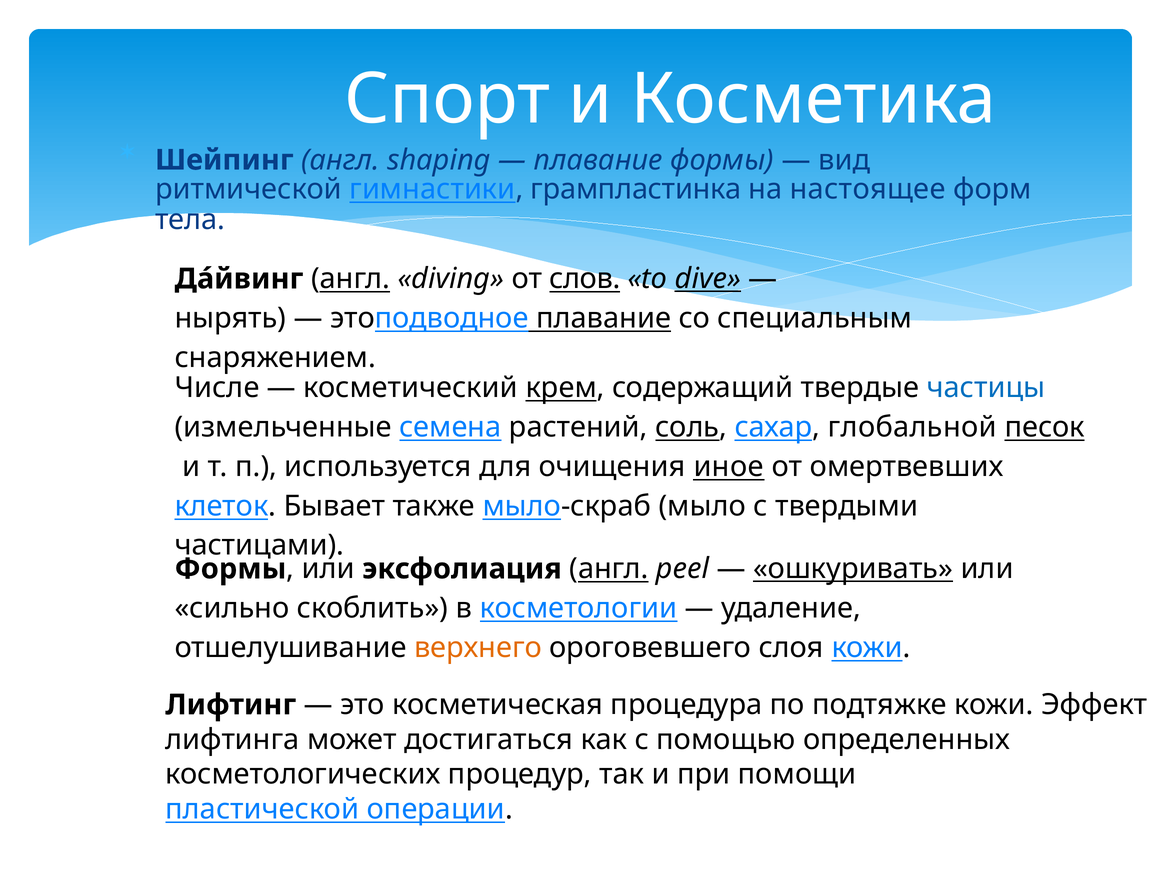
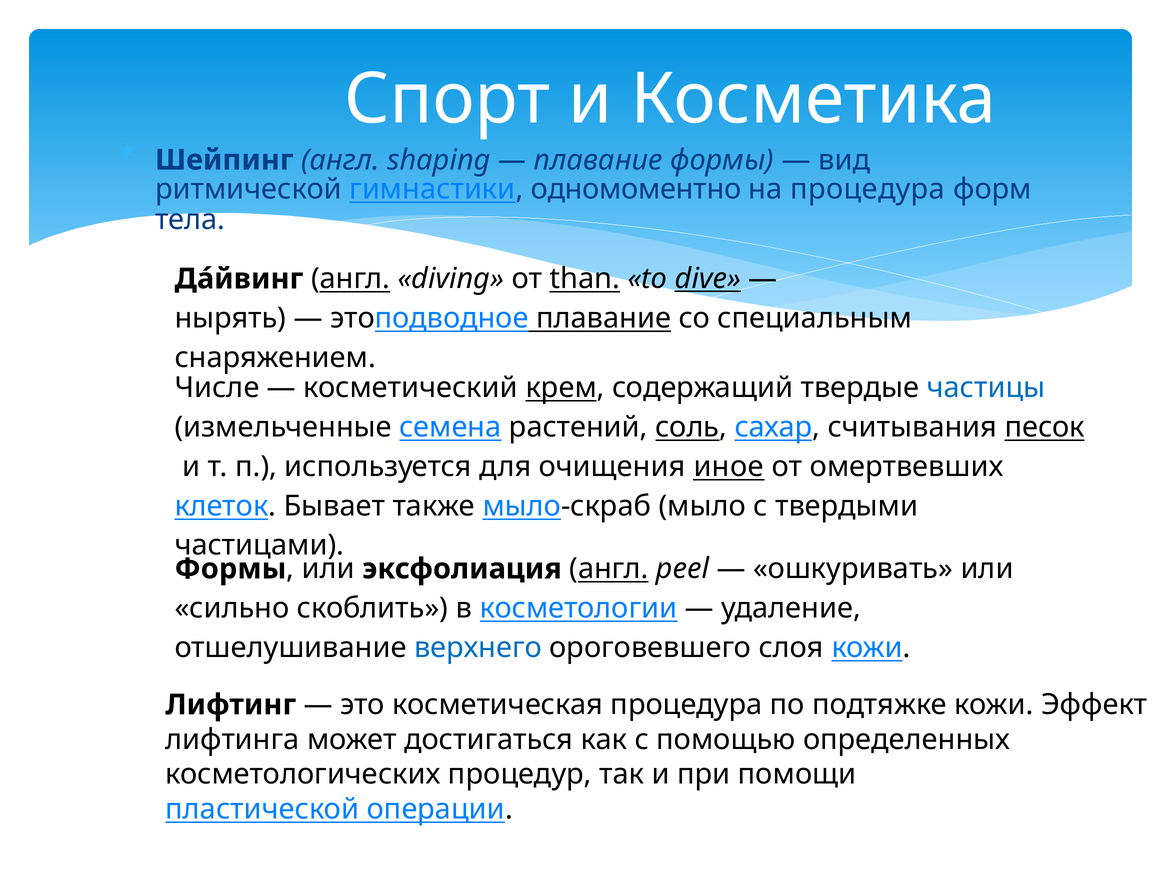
грампластинка: грампластинка -> одномоментно (636, 189)
на настоящее: настоящее -> процедура (868, 189)
слов: слов -> than (585, 279)
глобальной: глобальной -> считывания (912, 427)
ошкуривать underline: present -> none (853, 569)
верхнего colour: orange -> blue (478, 648)
